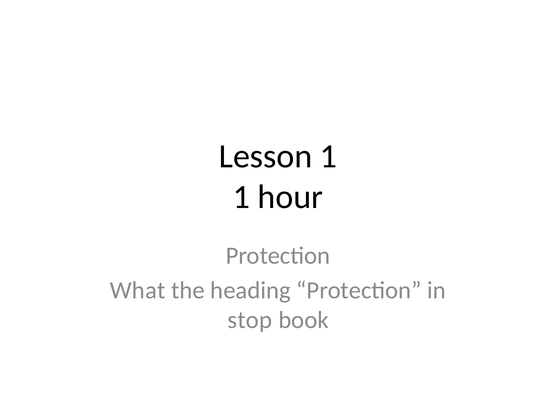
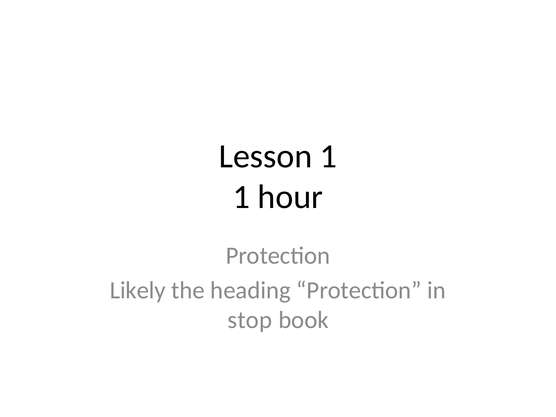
What: What -> Likely (138, 290)
